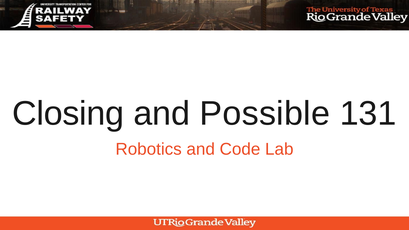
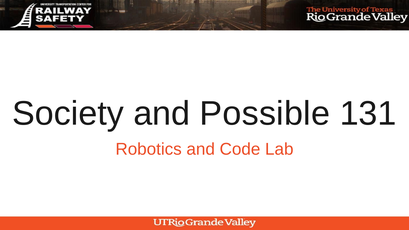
Closing: Closing -> Society (68, 113)
